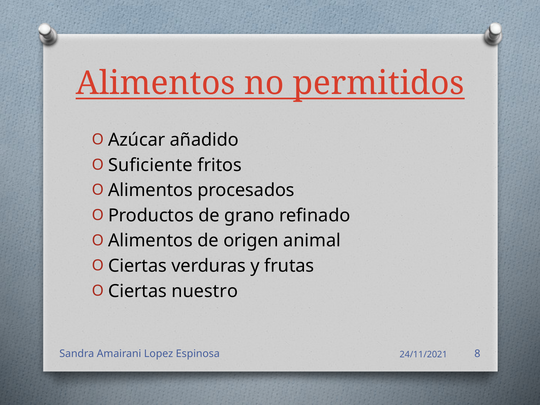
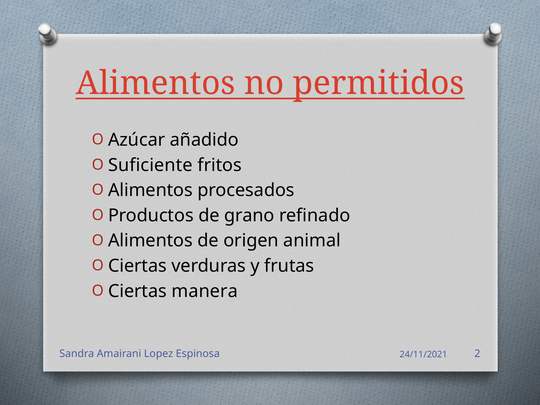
nuestro: nuestro -> manera (205, 291)
8: 8 -> 2 (477, 354)
